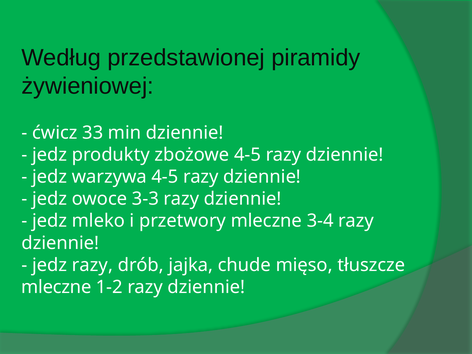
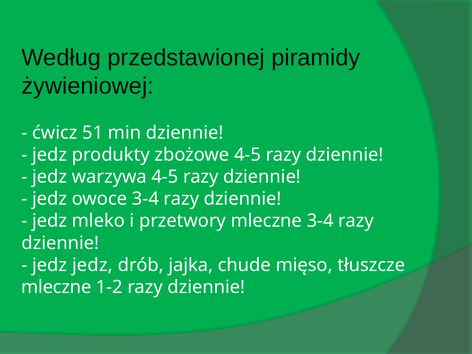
33: 33 -> 51 (93, 133)
owoce 3-3: 3-3 -> 3-4 (145, 199)
jedz razy: razy -> jedz (92, 265)
